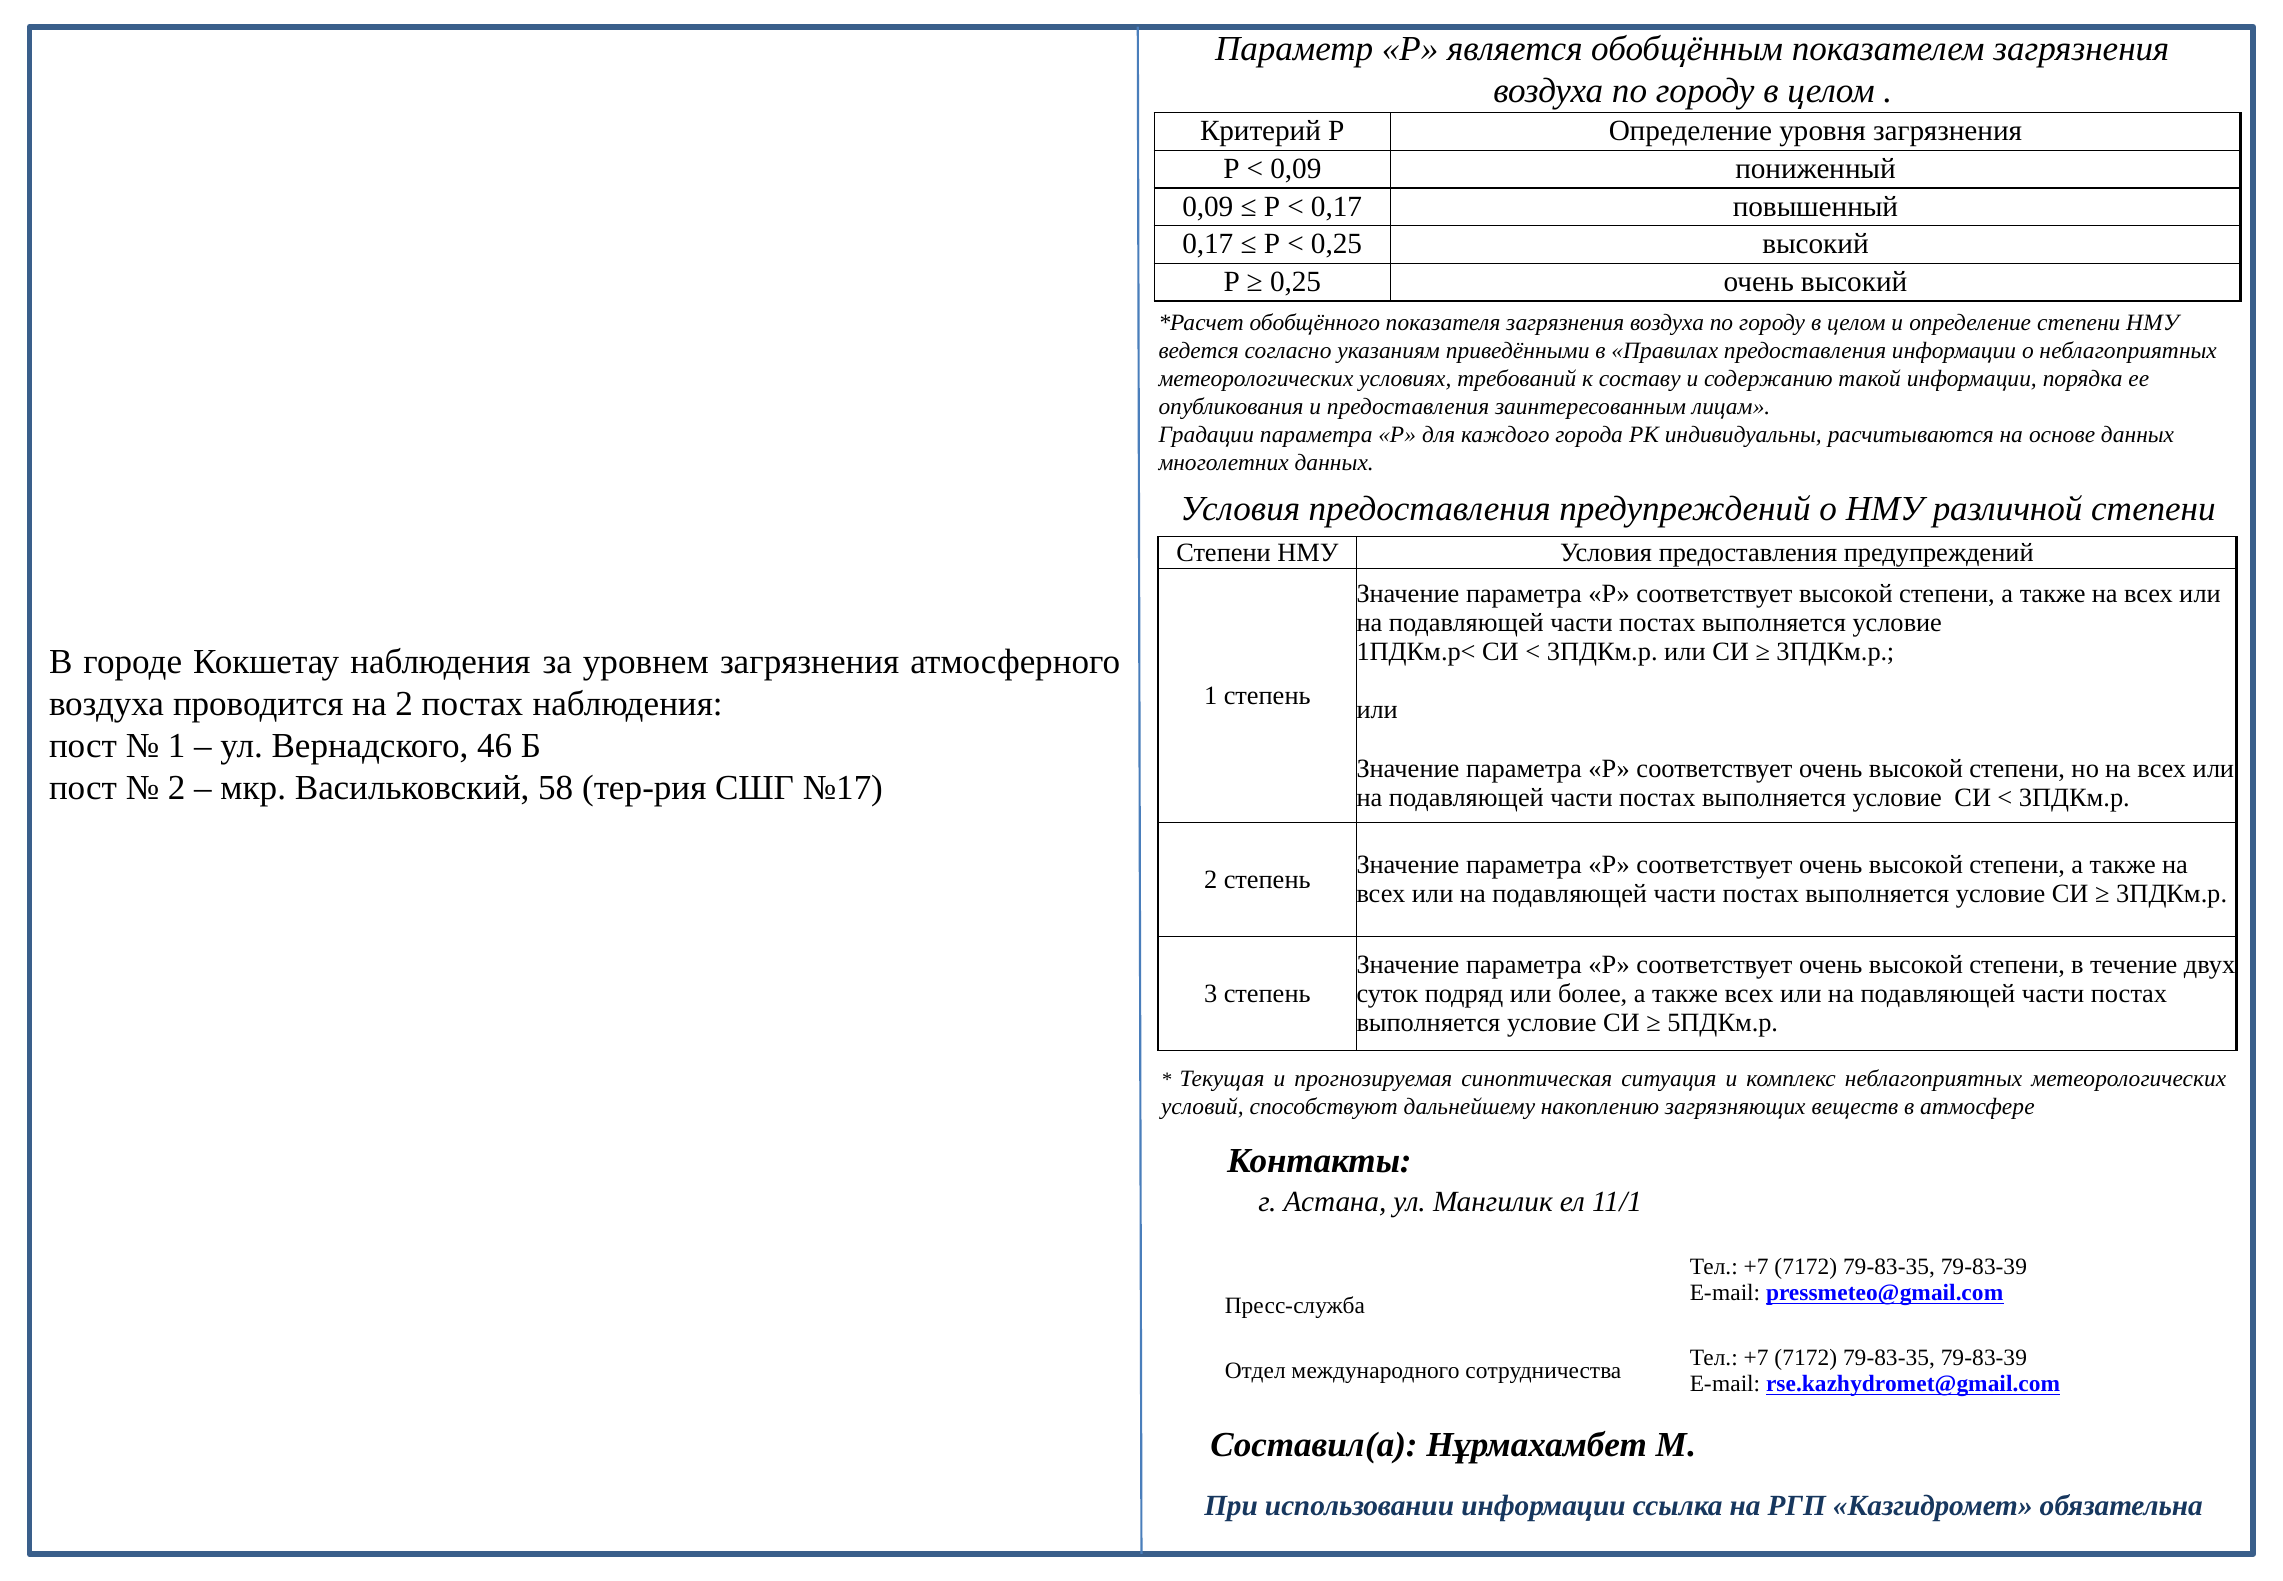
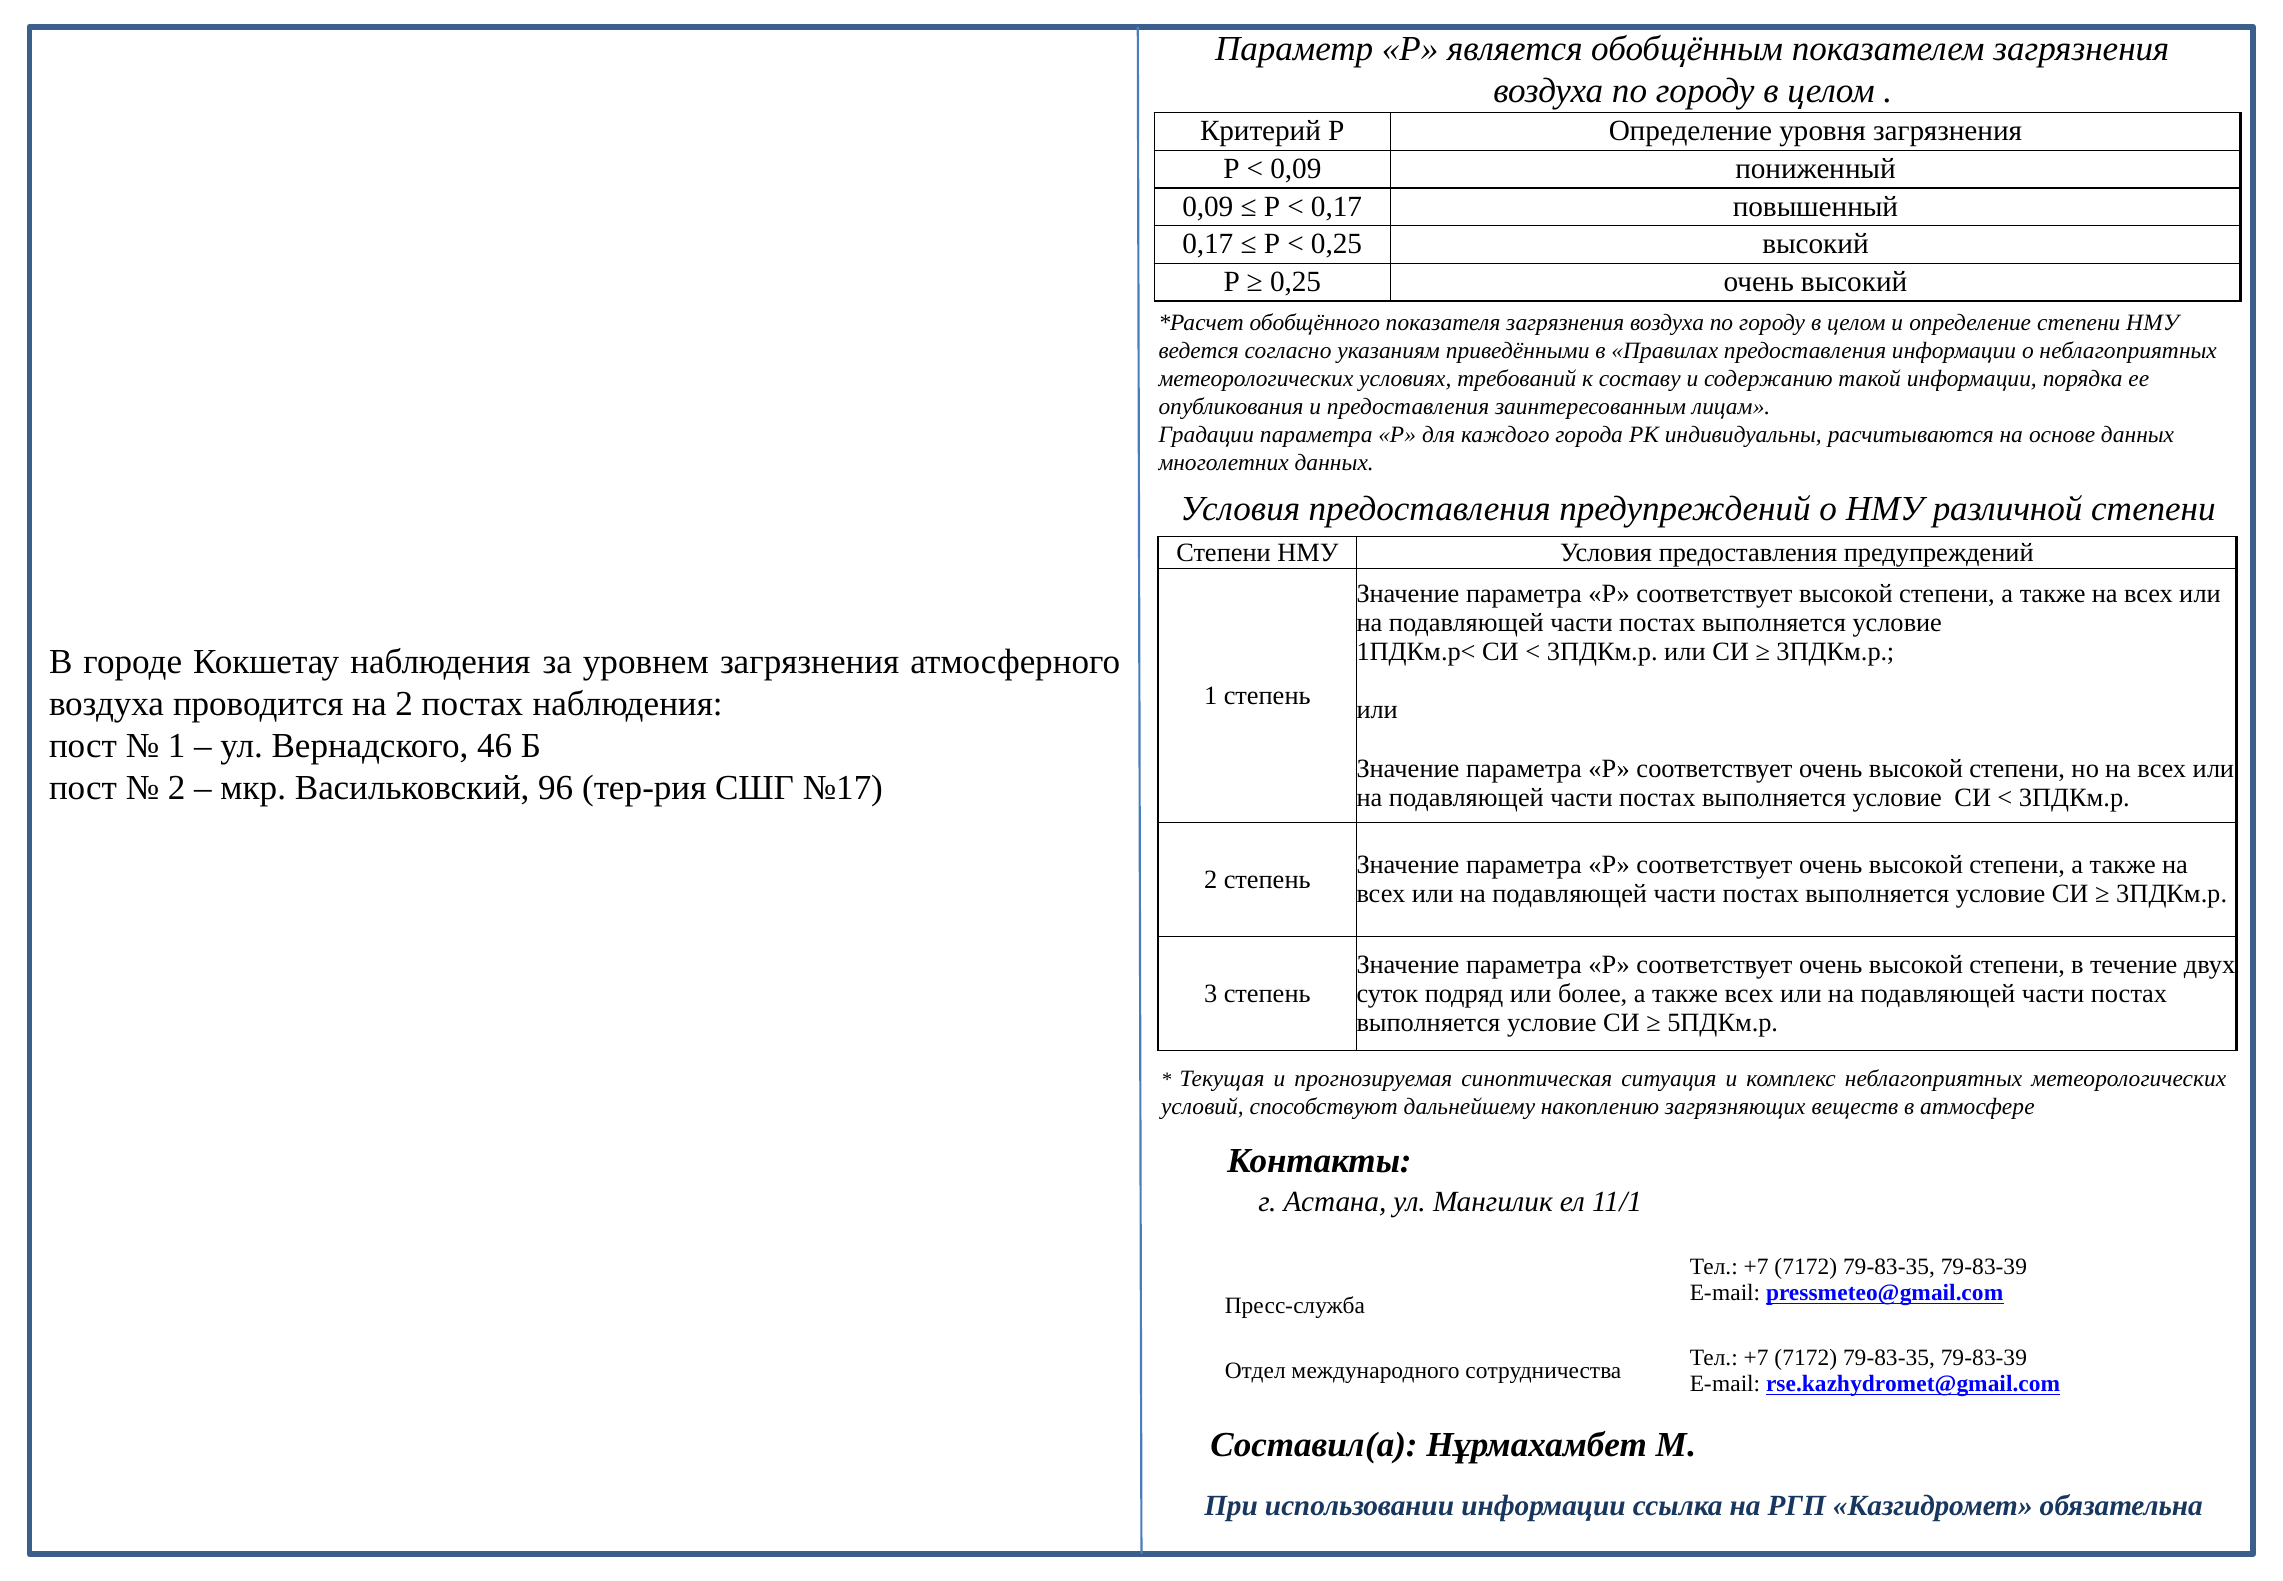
58: 58 -> 96 (556, 788)
